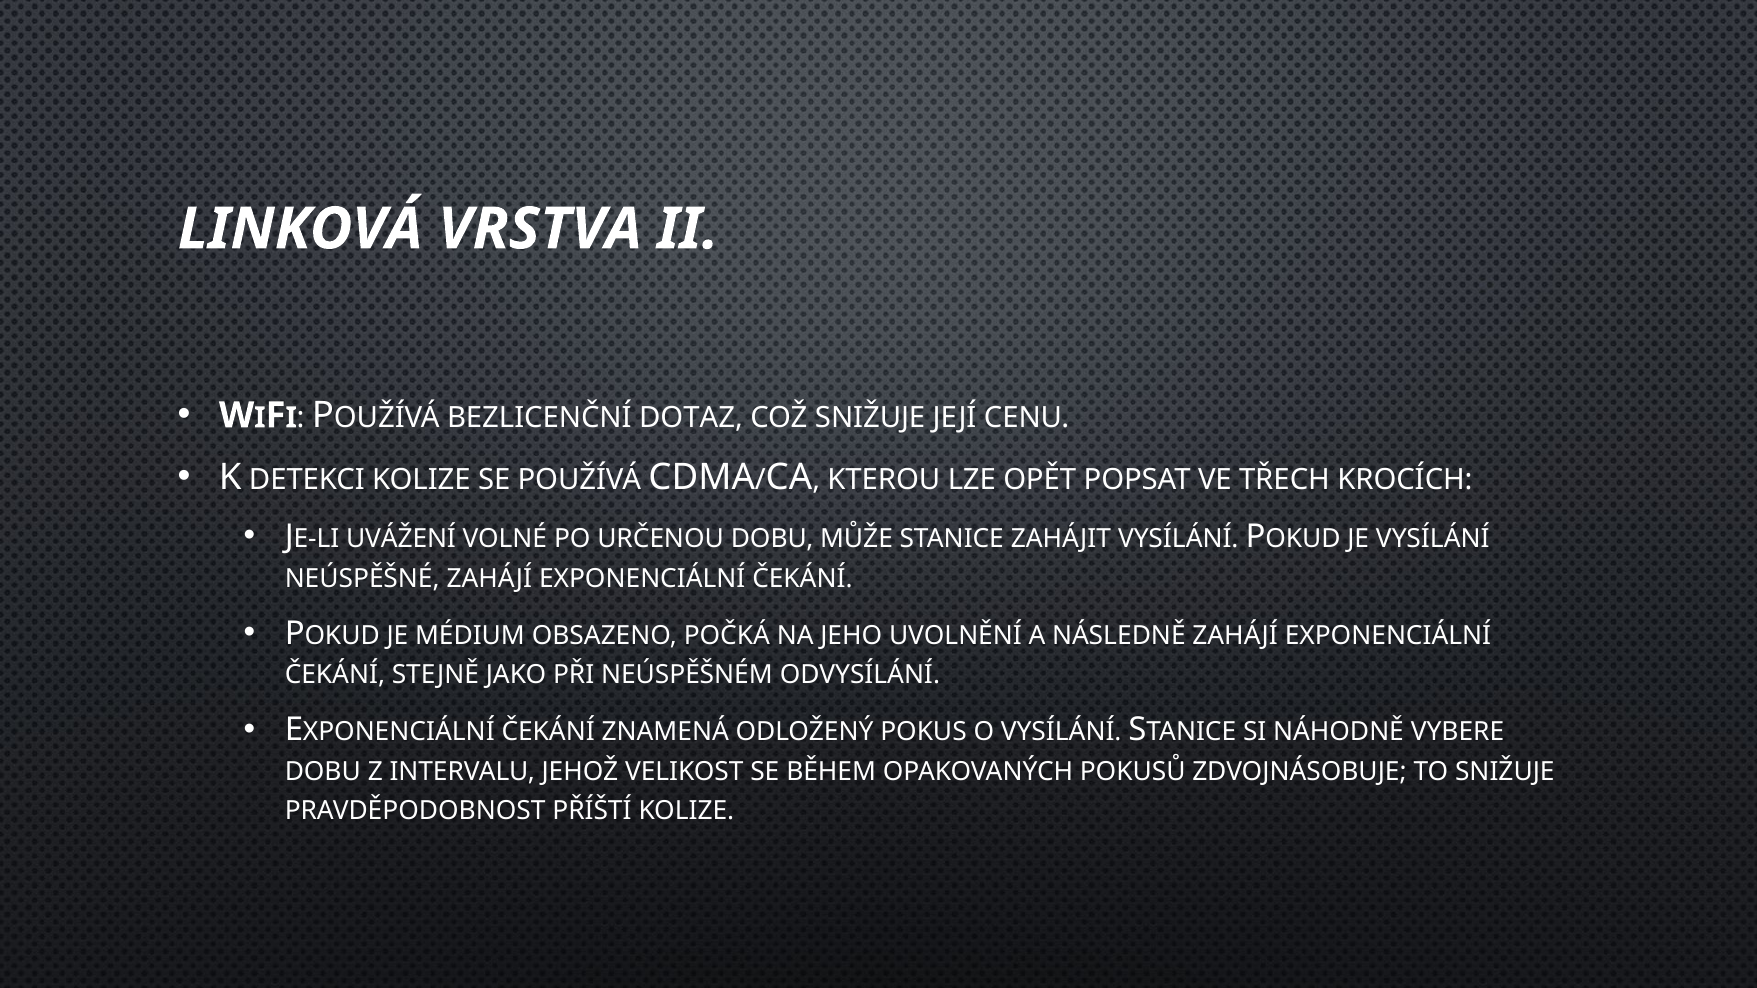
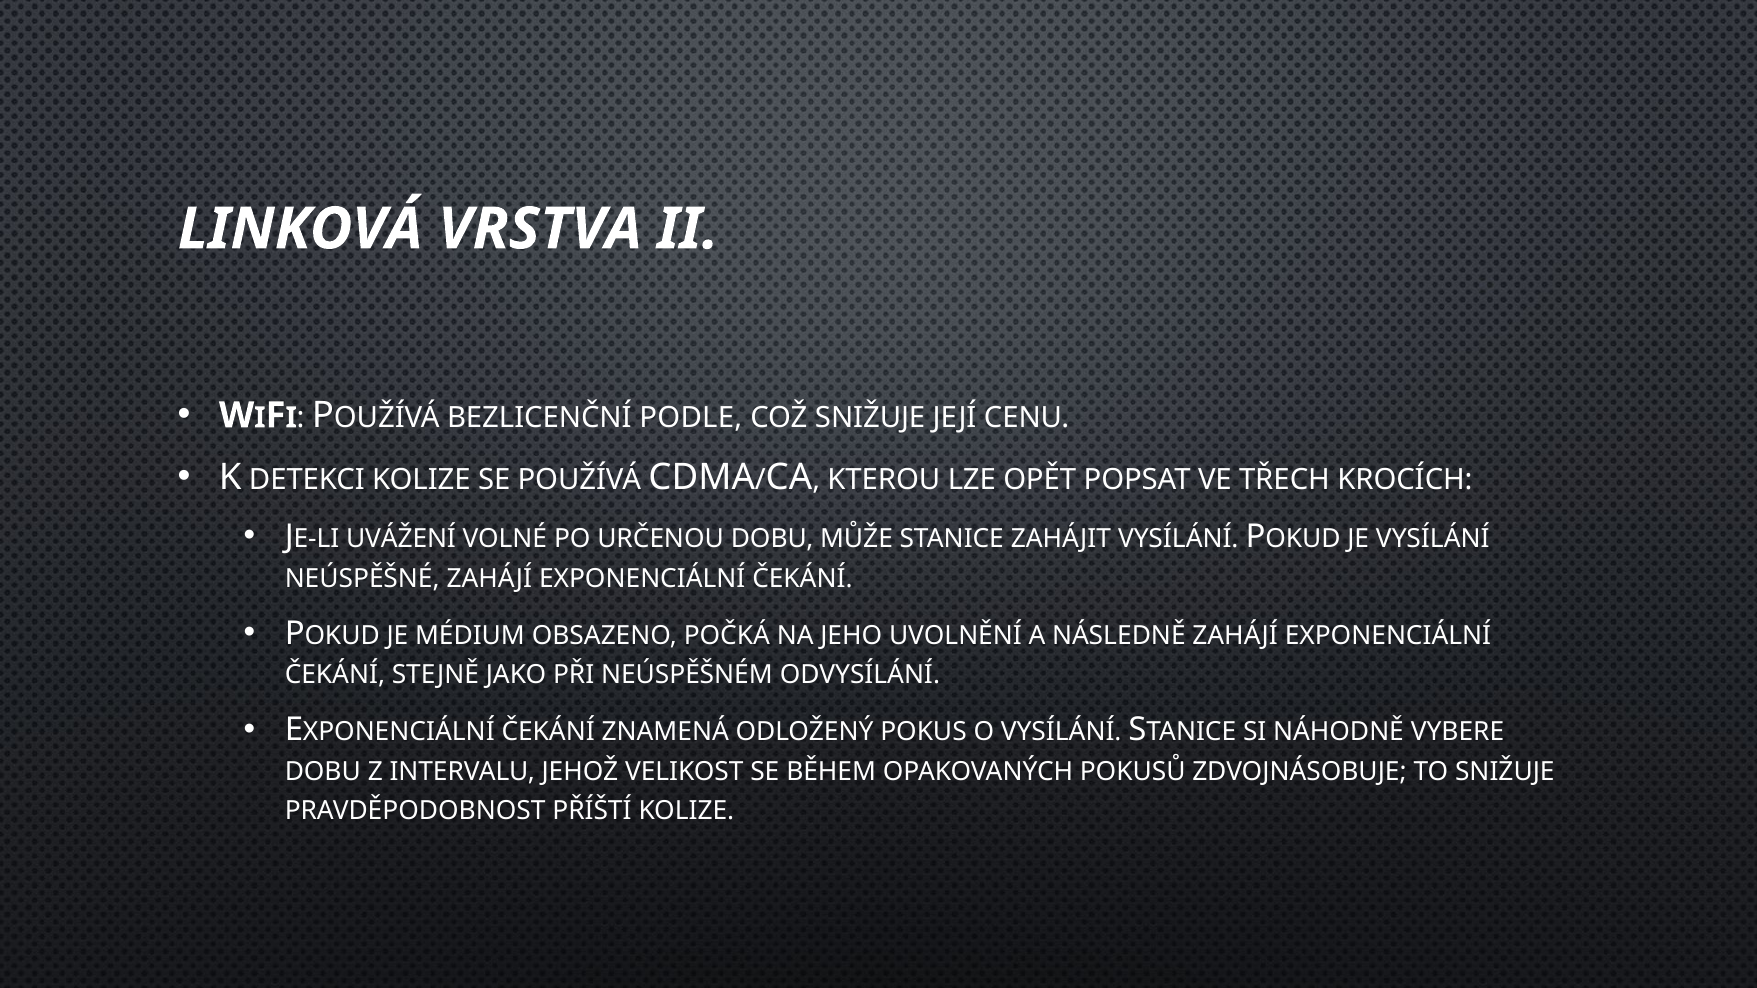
DOTAZ: DOTAZ -> PODLE (691, 418)
